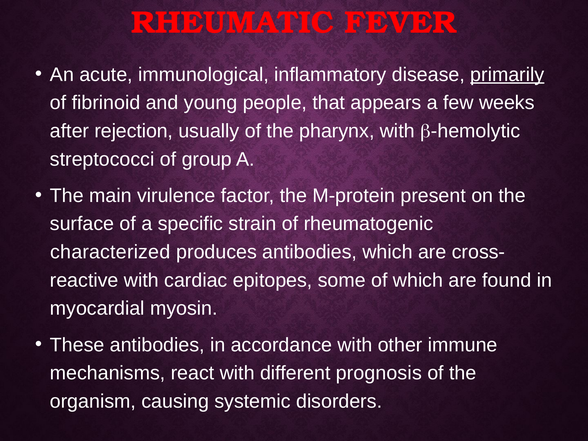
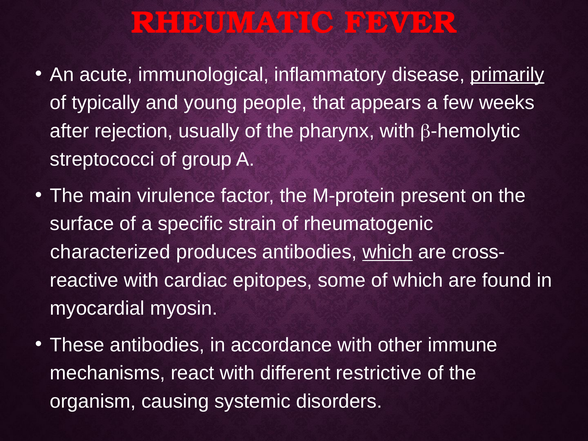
fibrinoid: fibrinoid -> typically (106, 103)
which underline: none -> present (388, 252)
prognosis: prognosis -> restrictive (379, 373)
